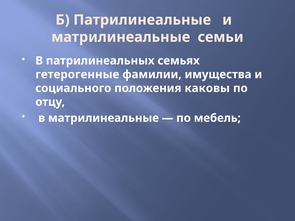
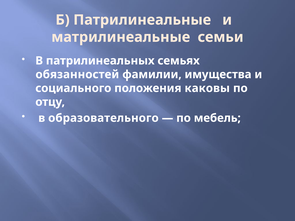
гетерогенные: гетерогенные -> обязанностей (77, 75)
в матрилинеальные: матрилинеальные -> образовательного (103, 118)
